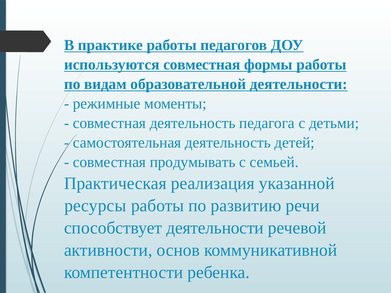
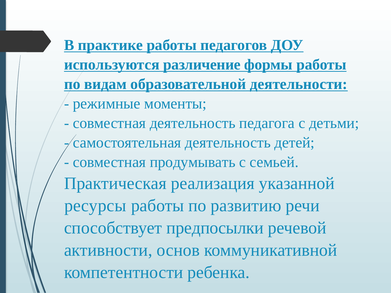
используются совместная: совместная -> различение (202, 65)
способствует деятельности: деятельности -> предпосылки (215, 228)
